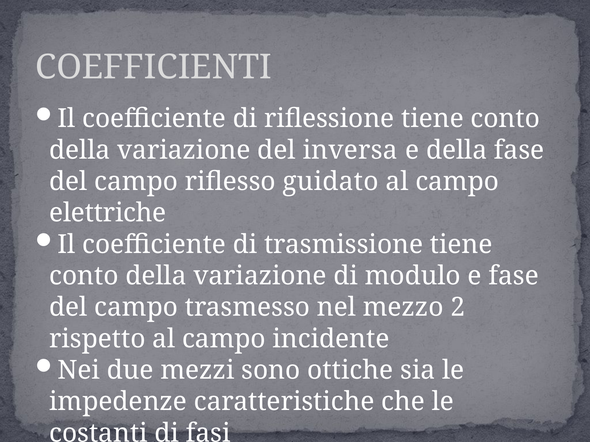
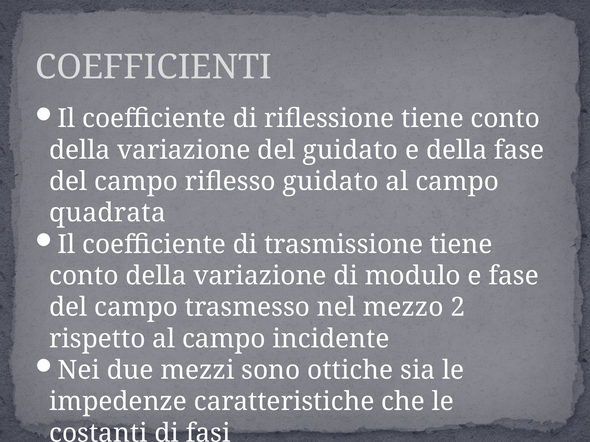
del inversa: inversa -> guidato (350, 150)
elettriche: elettriche -> quadrata (108, 213)
